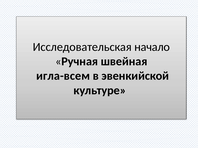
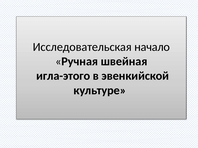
игла-всем: игла-всем -> игла-этого (63, 76)
